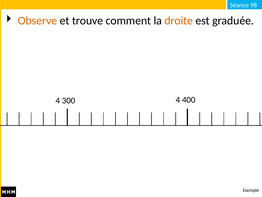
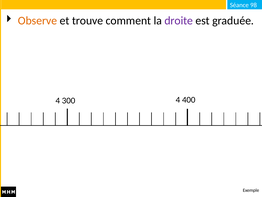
droite colour: orange -> purple (179, 21)
